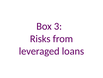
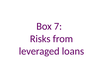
3: 3 -> 7 (58, 26)
